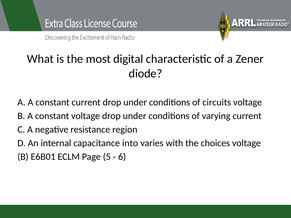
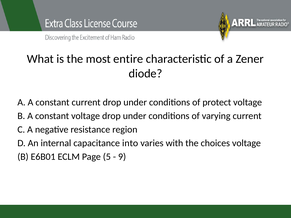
digital: digital -> entire (128, 59)
circuits: circuits -> protect (217, 103)
6: 6 -> 9 (122, 157)
